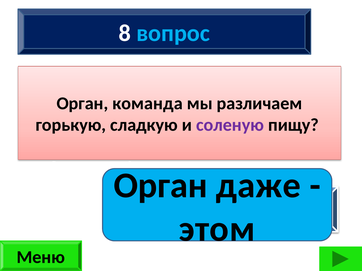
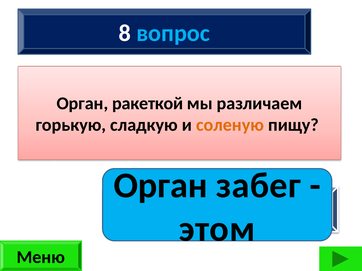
команда: команда -> ракеткой (148, 104)
соленую colour: purple -> orange (230, 125)
даже: даже -> забег (258, 186)
